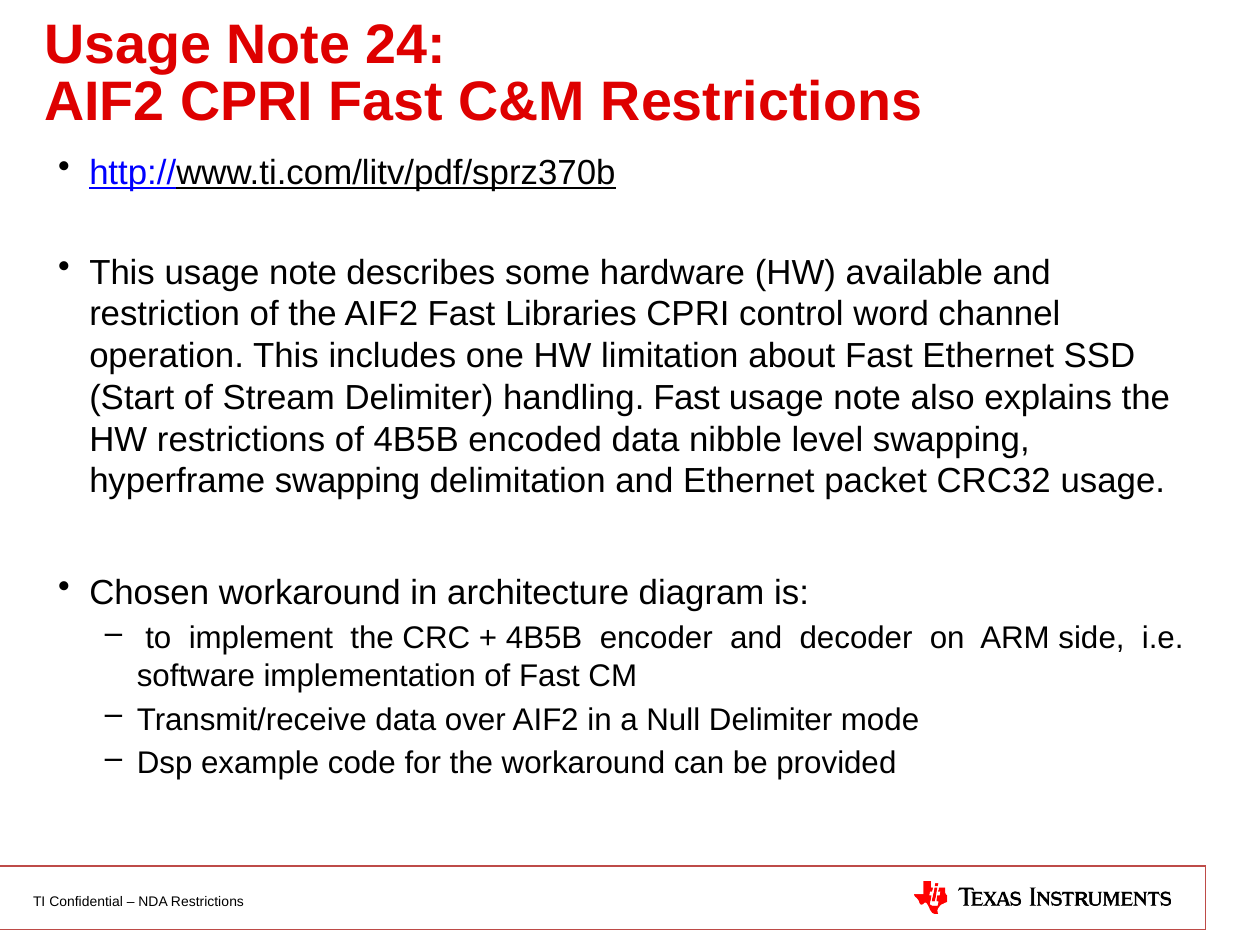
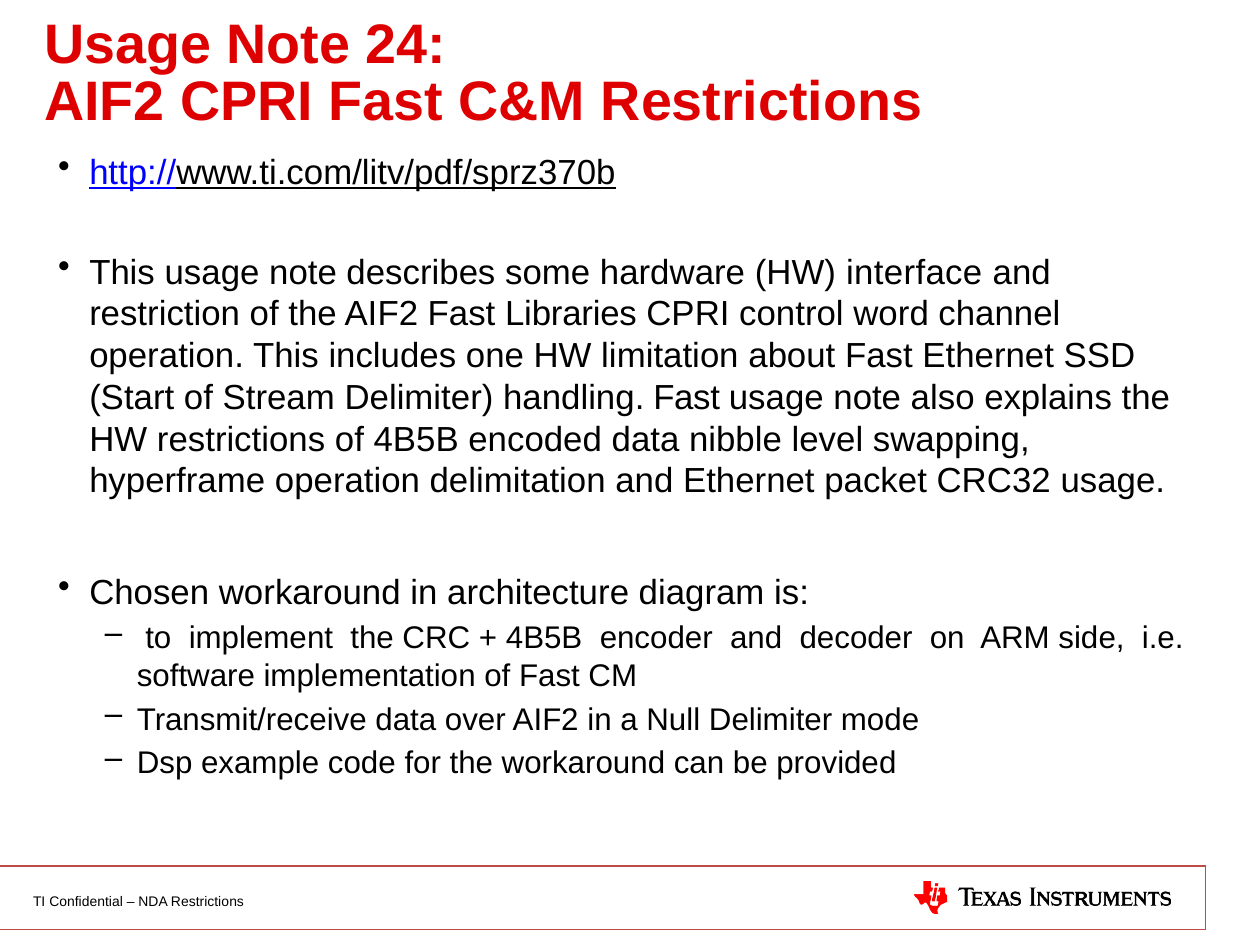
available: available -> interface (914, 273)
hyperframe swapping: swapping -> operation (347, 481)
